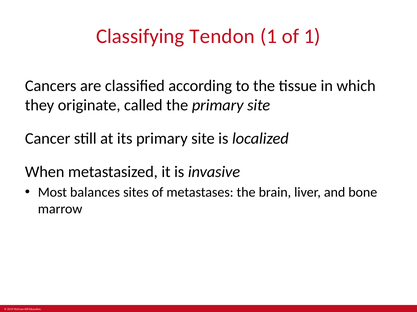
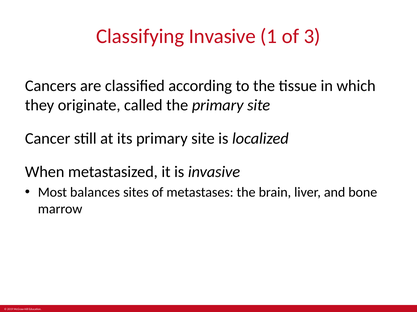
Classifying Tendon: Tendon -> Invasive (222, 36)
of 1: 1 -> 3 (312, 36)
